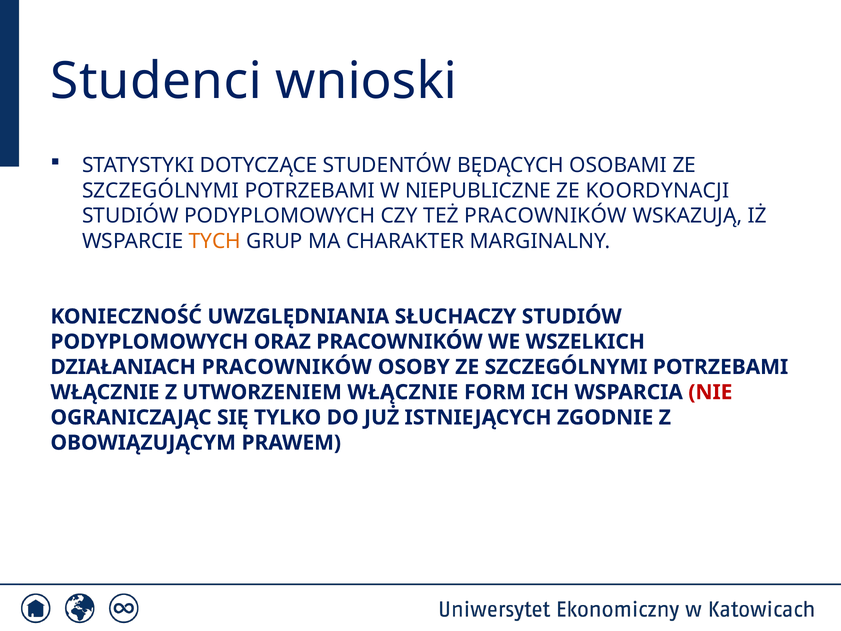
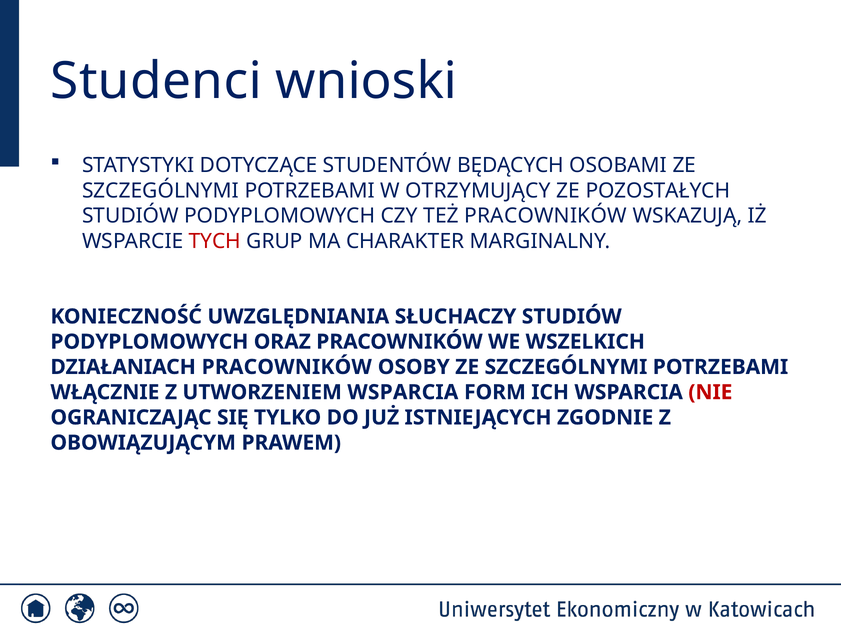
NIEPUBLICZNE: NIEPUBLICZNE -> OTRZYMUJĄCY (478, 191)
KOORDYNACJI: KOORDYNACJI -> POZOSTAŁYCH (658, 191)
TYCH colour: orange -> red (215, 241)
UTWORZENIEM WŁĄCZNIE: WŁĄCZNIE -> WSPARCIA (403, 392)
